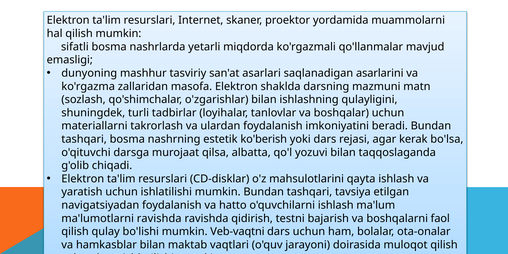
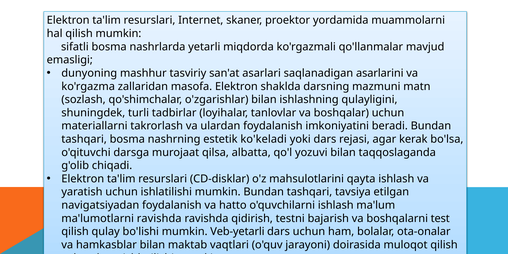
ko'berish: ko'berish -> ko'keladi (264, 139)
faol: faol -> test (440, 218)
Veb-vaqtni: Veb-vaqtni -> Veb-yetarli (237, 232)
